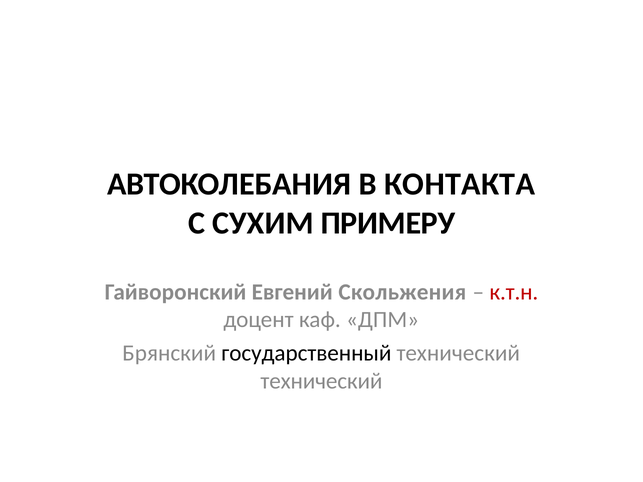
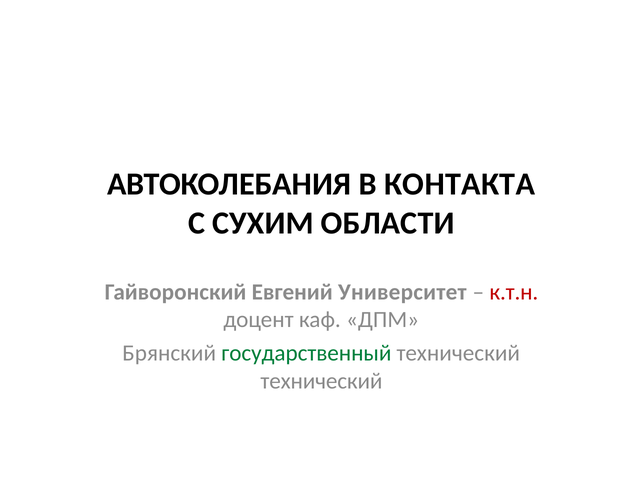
ПРИМЕРУ: ПРИМЕРУ -> ОБЛАСТИ (388, 223)
Скольжения: Скольжения -> Университет (402, 292)
государственный colour: black -> green (306, 353)
